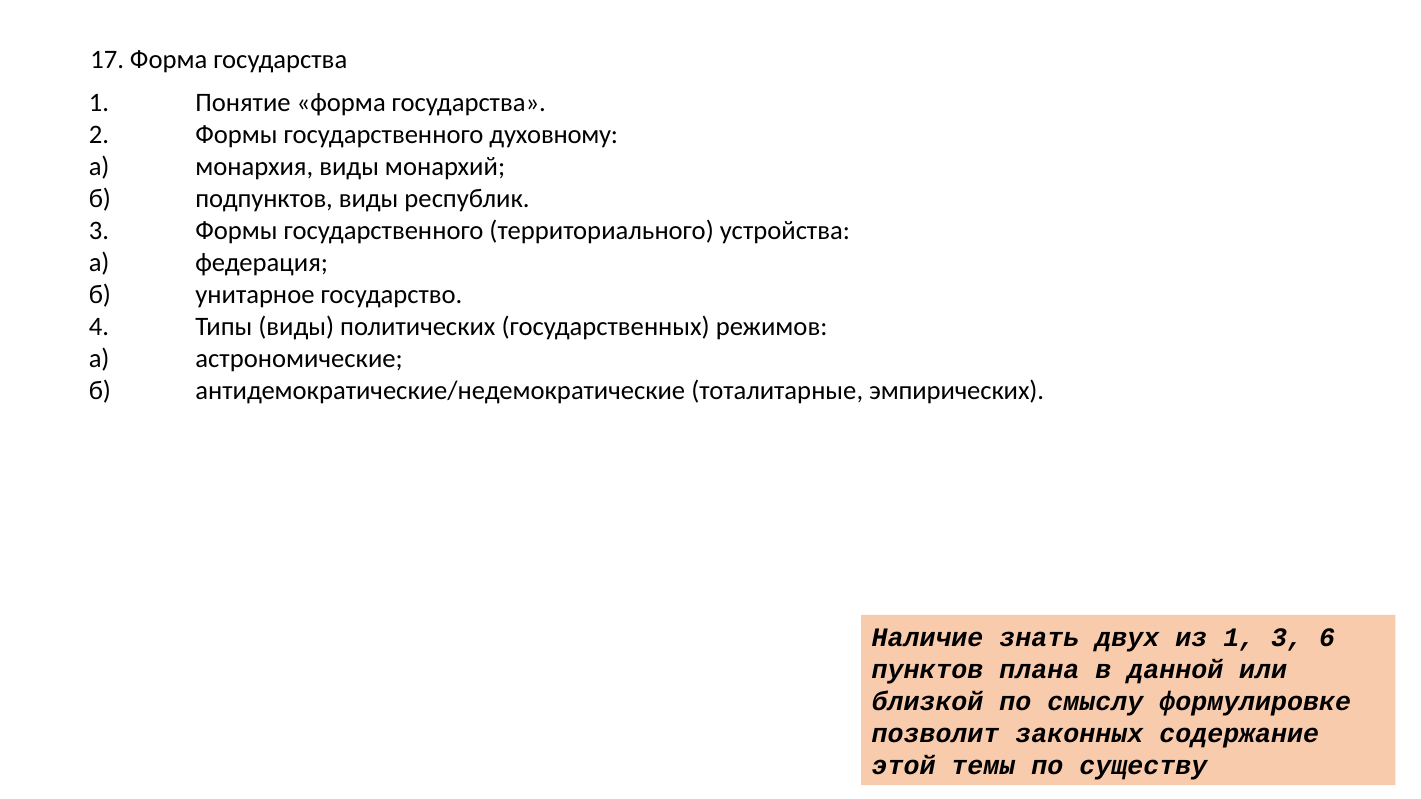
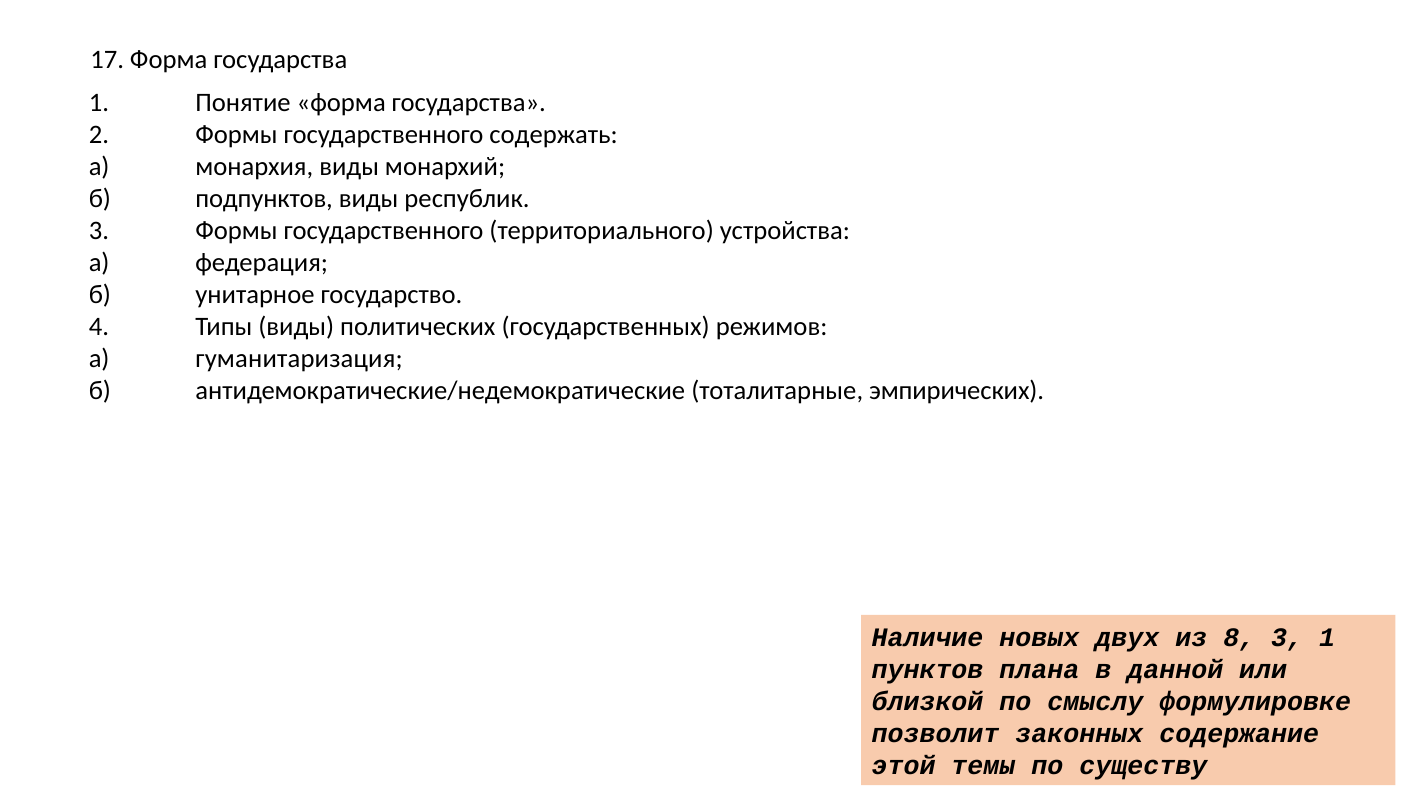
духовному: духовному -> содержать (554, 135)
астрономические: астрономические -> гуманитаризация (299, 359)
знать: знать -> новых (1039, 638)
из 1: 1 -> 8 (1239, 638)
3 6: 6 -> 1 (1327, 638)
